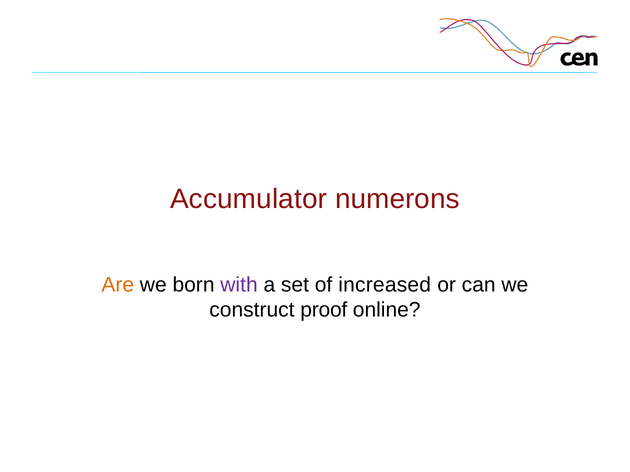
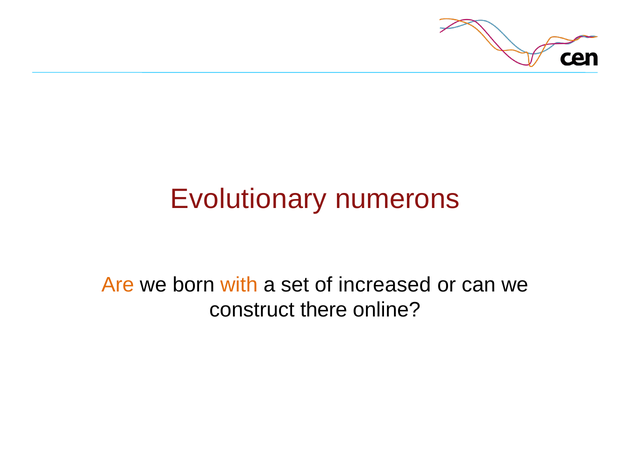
Accumulator: Accumulator -> Evolutionary (249, 199)
with colour: purple -> orange (239, 285)
proof: proof -> there (324, 310)
